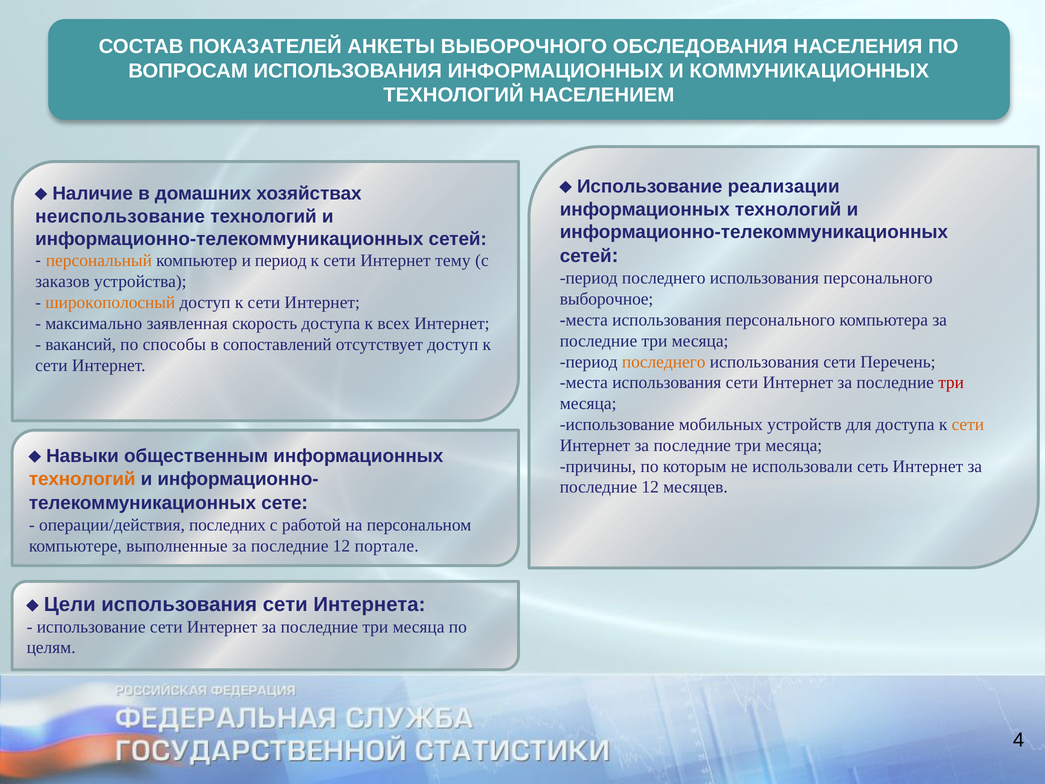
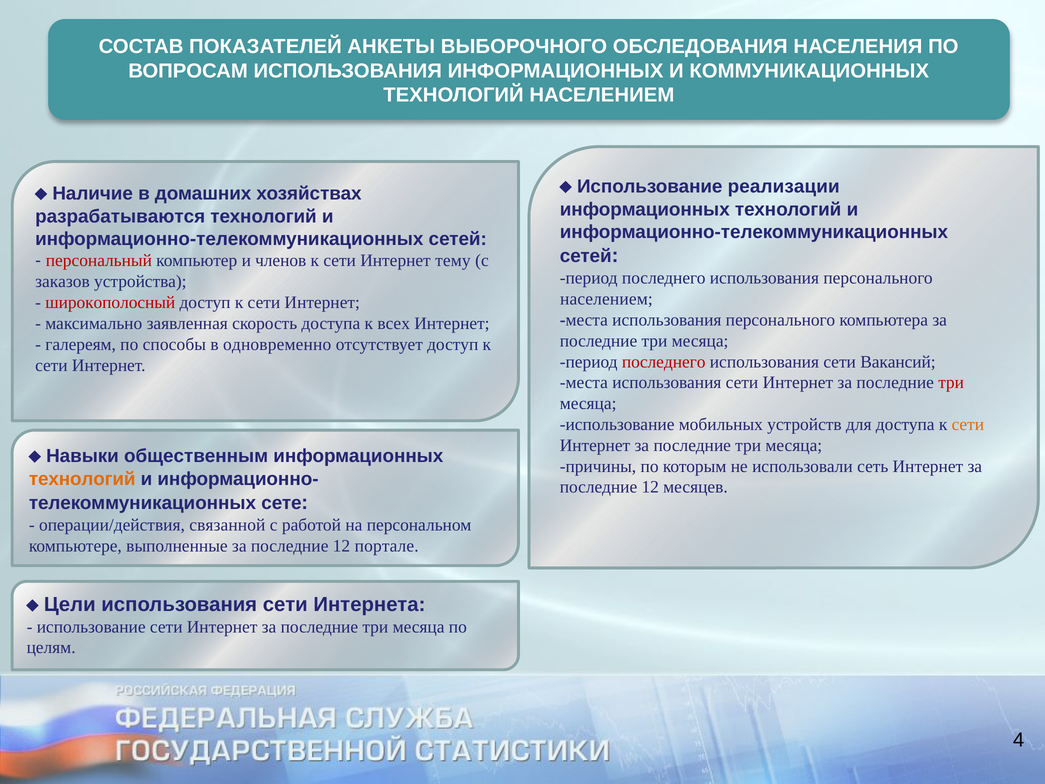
неиспользование: неиспользование -> разрабатываются (120, 216)
персональный colour: orange -> red (99, 261)
и период: период -> членов (281, 261)
выборочное: выборочное -> населением (606, 299)
широкополосный colour: orange -> red (110, 302)
вакансий: вакансий -> галереям (81, 344)
сопоставлений: сопоставлений -> одновременно (277, 344)
последнего colour: orange -> red (664, 362)
Перечень: Перечень -> Вакансий (898, 362)
последних: последних -> связанной (227, 525)
